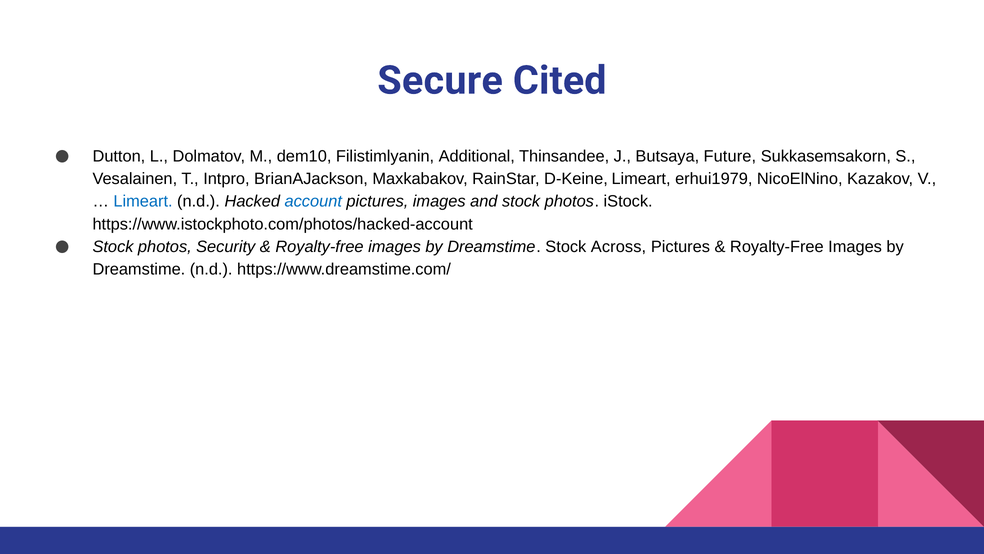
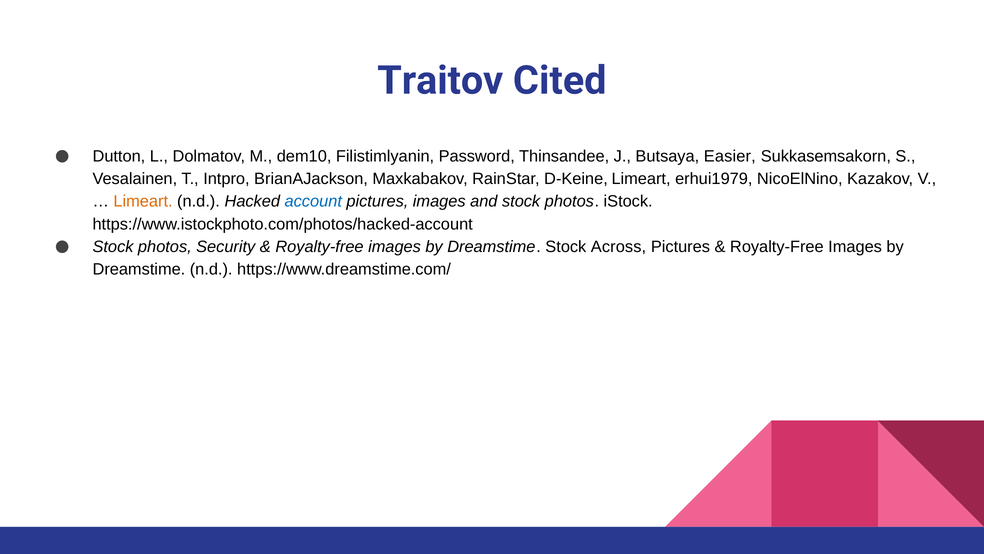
Secure: Secure -> Traitov (440, 81)
Additional: Additional -> Password (477, 156)
Future: Future -> Easier (730, 156)
Limeart colour: blue -> orange (143, 201)
